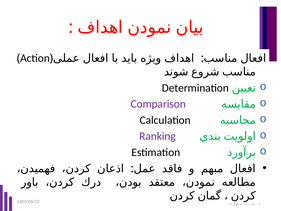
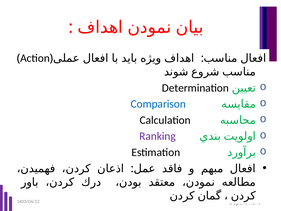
Comparison colour: purple -> blue (158, 104)
